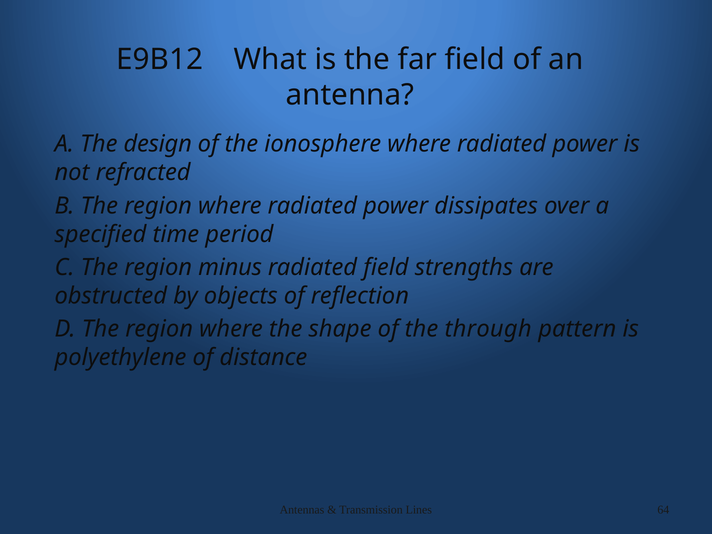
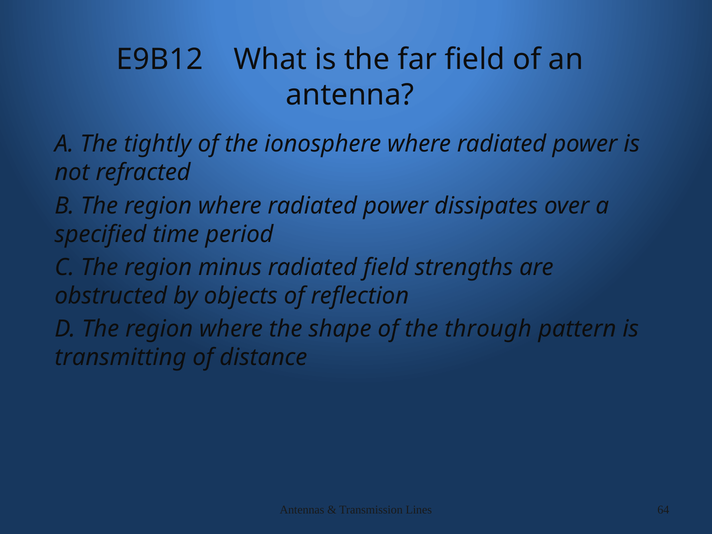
design: design -> tightly (158, 144)
polyethylene: polyethylene -> transmitting (120, 358)
